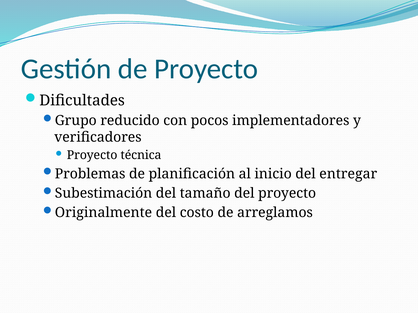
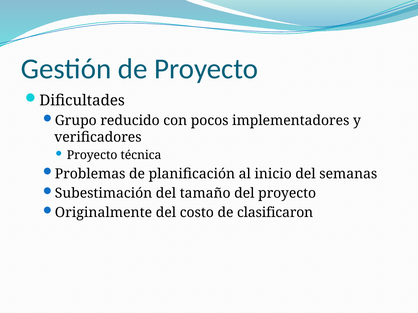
entregar: entregar -> semanas (348, 174)
arreglamos: arreglamos -> clasificaron (275, 213)
